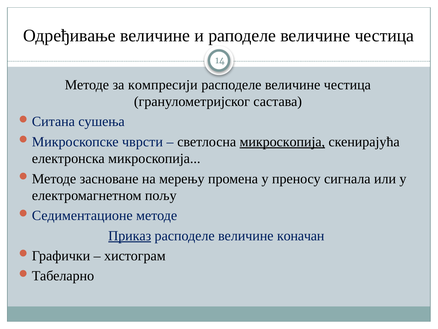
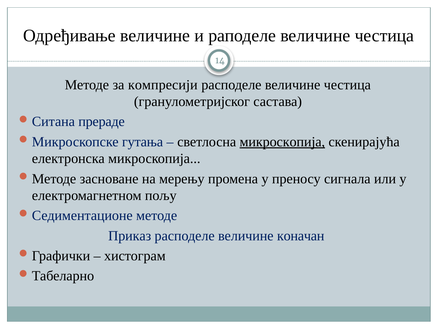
сушења: сушења -> прераде (102, 122)
чврсти: чврсти -> гутања (143, 142)
Приказ underline: present -> none (130, 235)
